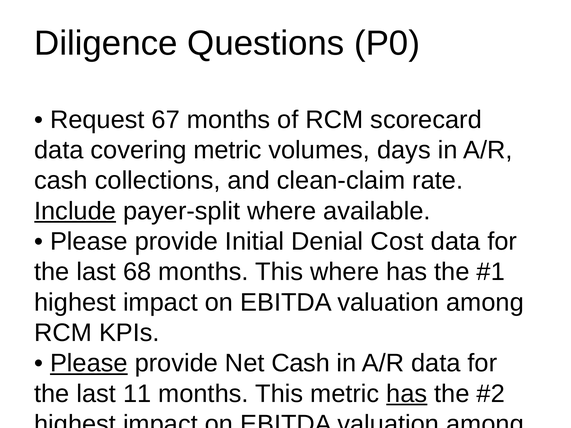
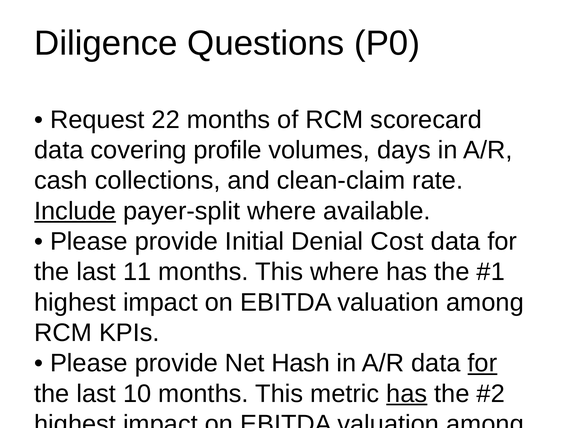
67: 67 -> 22 (166, 120)
covering metric: metric -> profile (228, 150)
68: 68 -> 11 (137, 272)
Please underline: present -> none (89, 363)
Net Cash: Cash -> Hash (301, 363)
for underline: none -> present (482, 363)
11: 11 -> 10 (137, 394)
